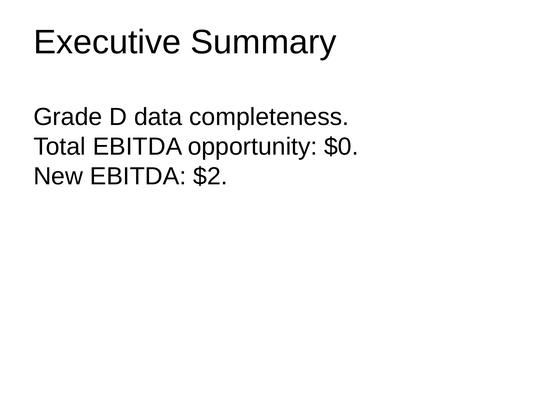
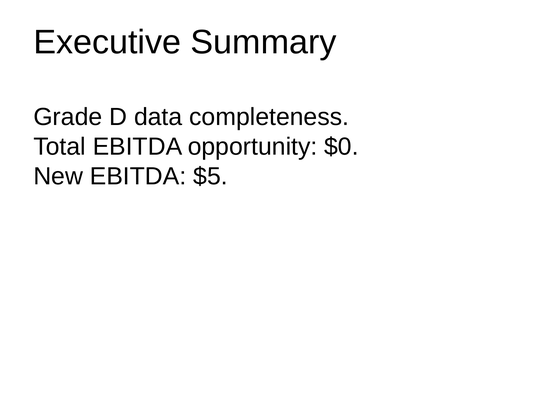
$2: $2 -> $5 (211, 177)
